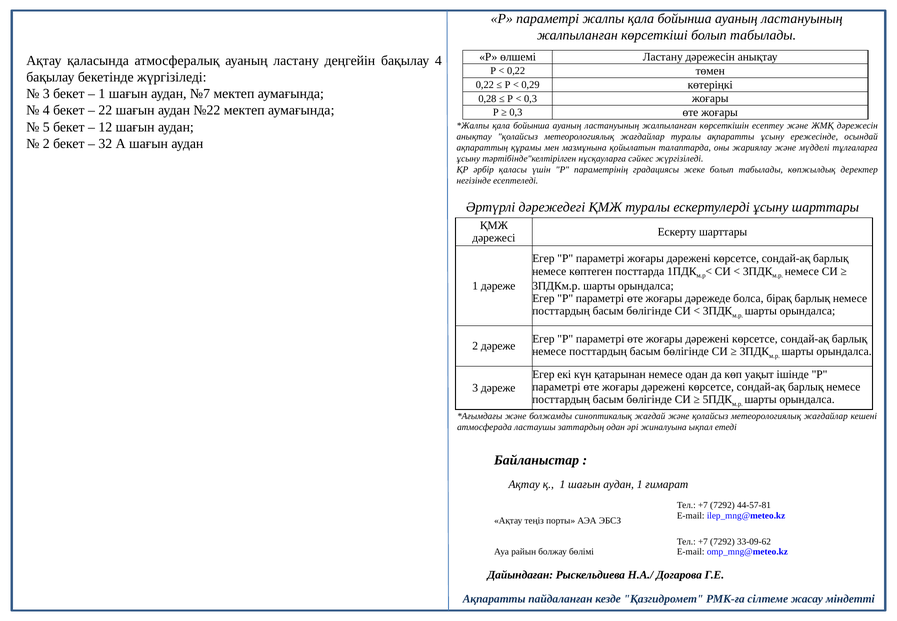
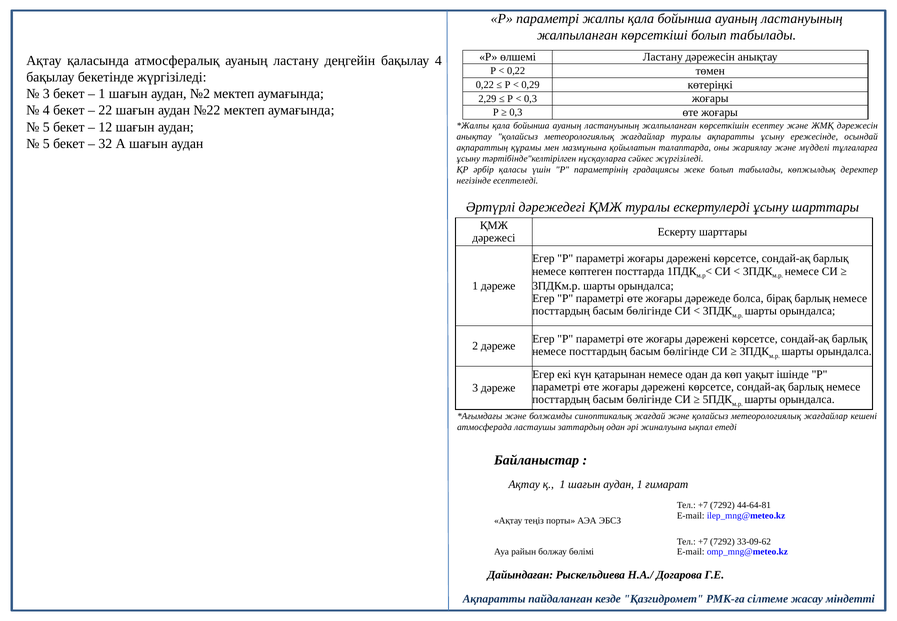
№7: №7 -> №2 (200, 94)
0,28: 0,28 -> 2,29 (487, 99)
2: 2 -> 5 (46, 144)
44-57-81: 44-57-81 -> 44-64-81 (754, 505)
